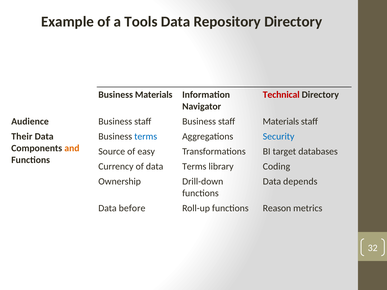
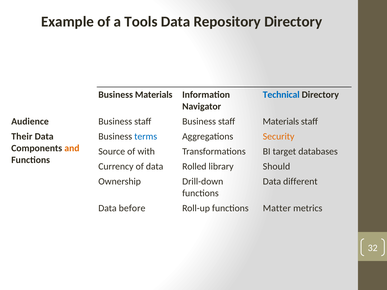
Technical colour: red -> blue (281, 95)
Security colour: blue -> orange (279, 137)
easy: easy -> with (146, 152)
data Terms: Terms -> Rolled (194, 167)
Coding: Coding -> Should (276, 167)
depends: depends -> different (300, 182)
Reason: Reason -> Matter (277, 208)
